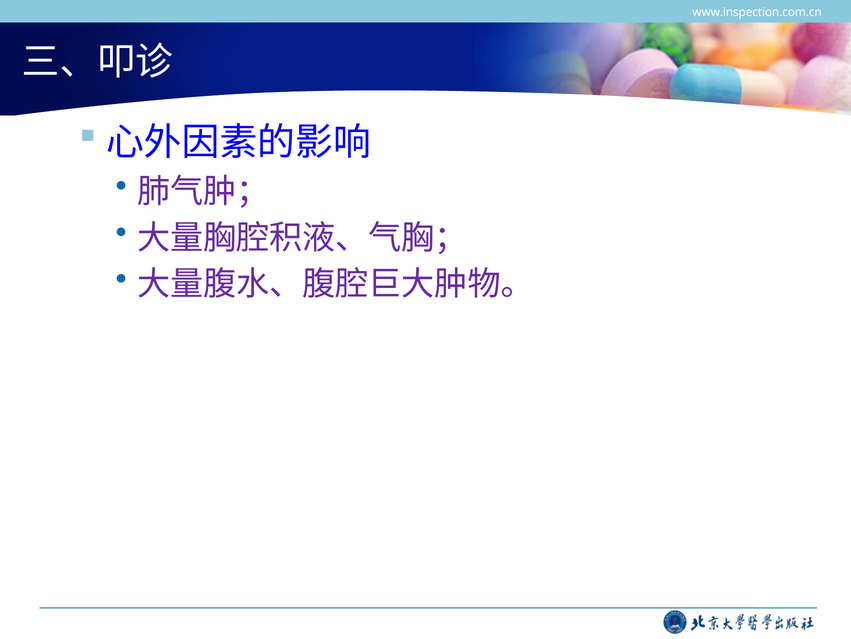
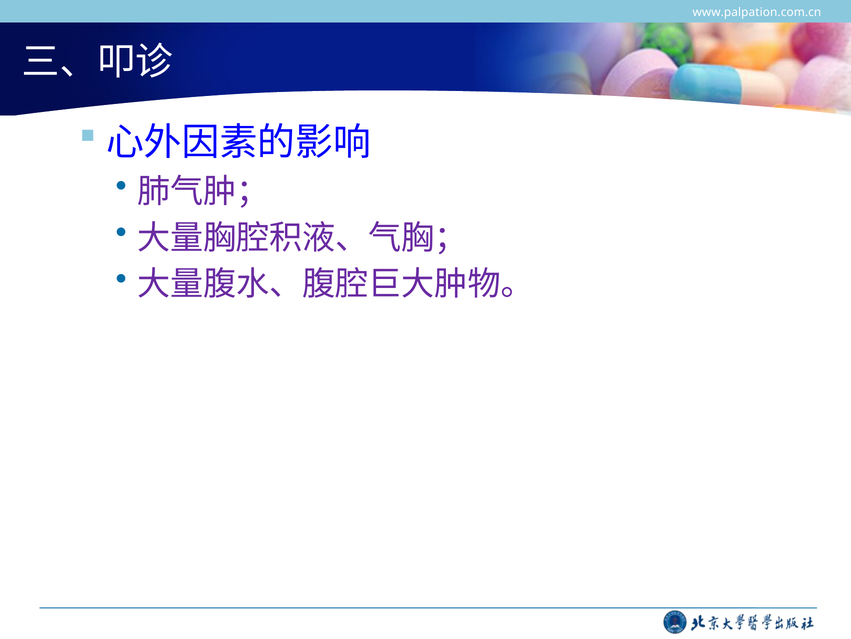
www.inspection.com.cn: www.inspection.com.cn -> www.palpation.com.cn (757, 12)
